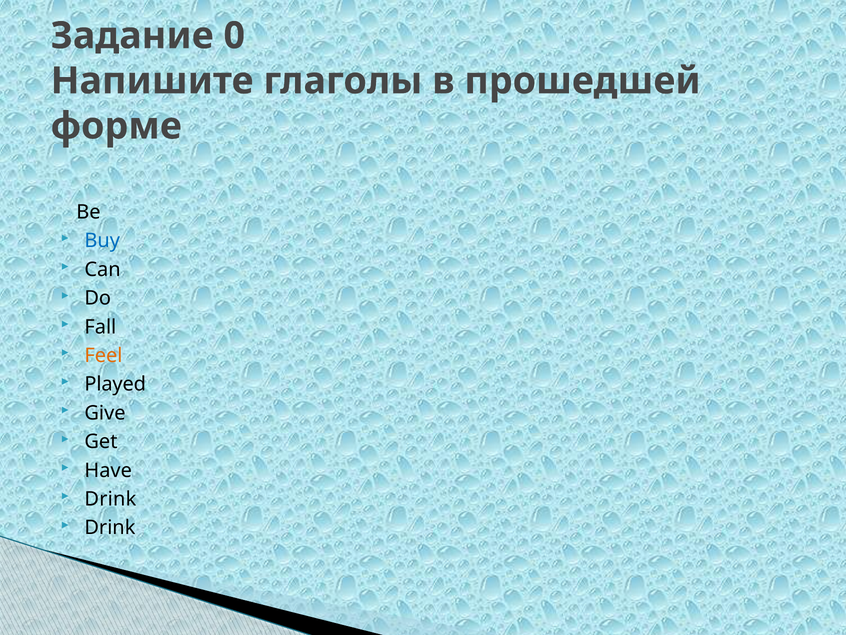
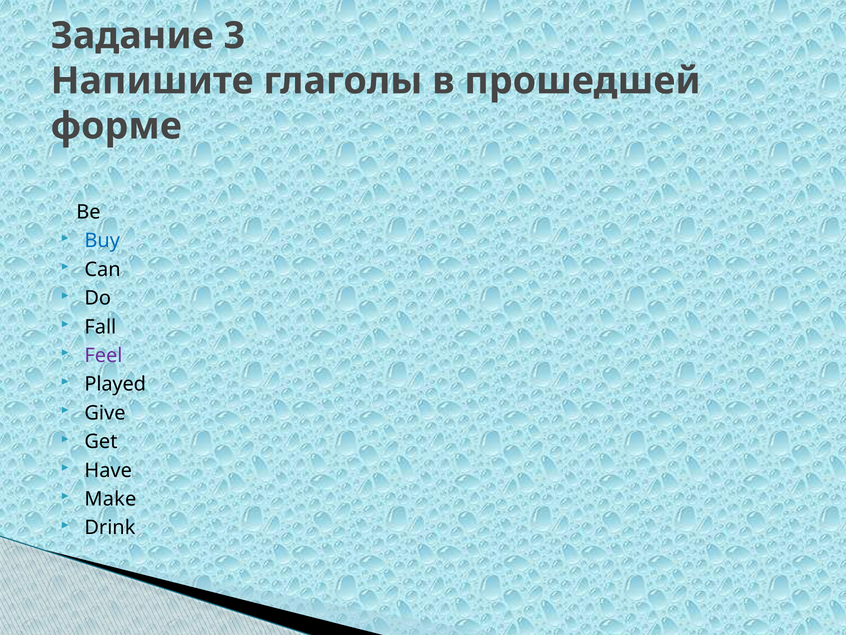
0: 0 -> 3 (234, 36)
Feel colour: orange -> purple (103, 355)
Drink: Drink -> Make (110, 499)
